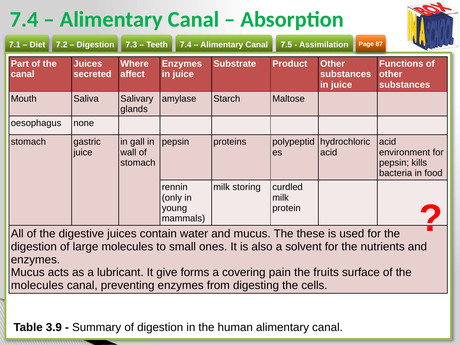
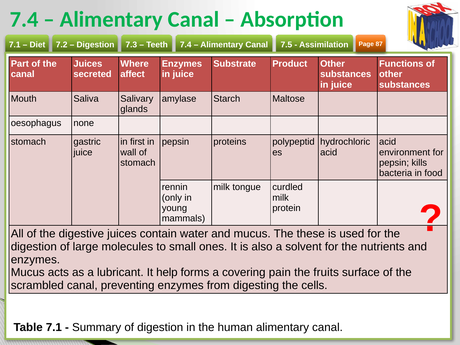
gall: gall -> first (137, 142)
storing: storing -> tongue (247, 187)
give: give -> help (167, 272)
molecules: molecules -> scrambled (37, 285)
Table 3.9: 3.9 -> 7.1 (54, 327)
